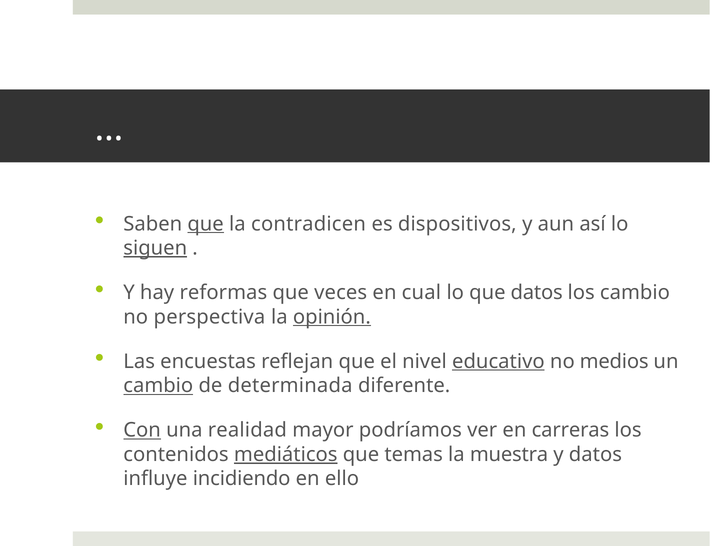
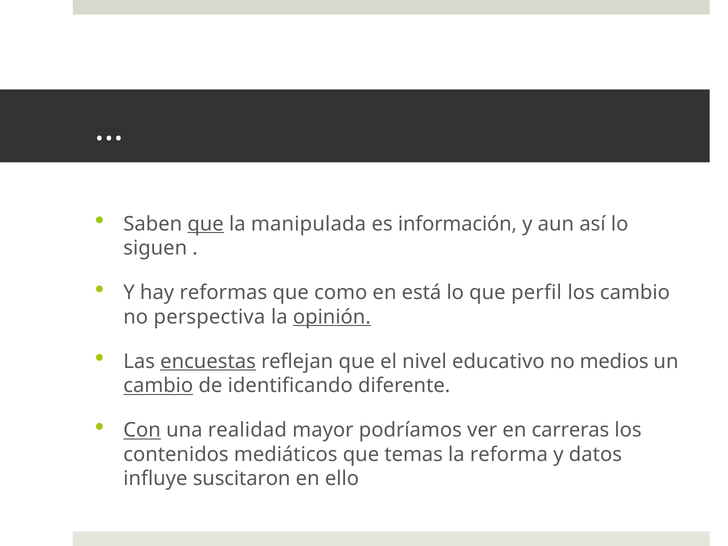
contradicen: contradicen -> manipulada (309, 224)
dispositivos: dispositivos -> información (457, 224)
siguen underline: present -> none (155, 248)
veces: veces -> como (341, 293)
cual: cual -> está (422, 293)
que datos: datos -> perfil (536, 293)
encuestas underline: none -> present (208, 361)
educativo underline: present -> none (498, 361)
determinada: determinada -> identificando (290, 386)
mediáticos underline: present -> none (286, 454)
muestra: muestra -> reforma (509, 454)
incidiendo: incidiendo -> suscitaron (242, 479)
